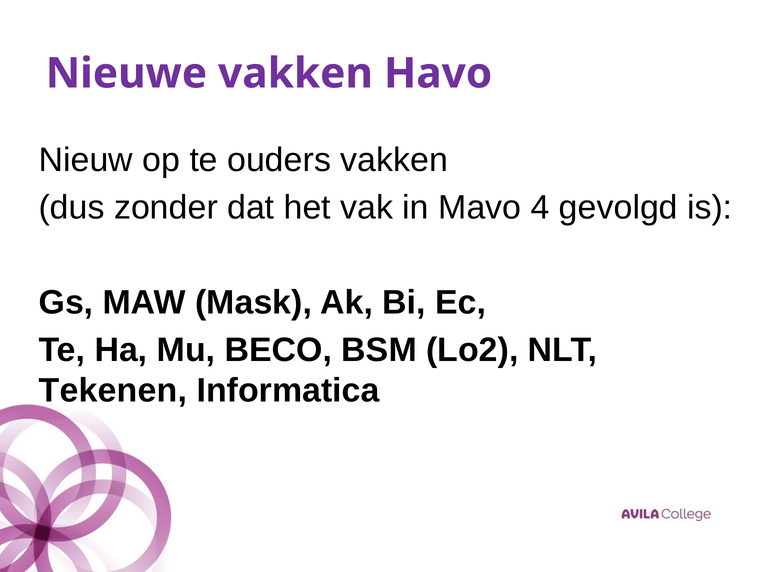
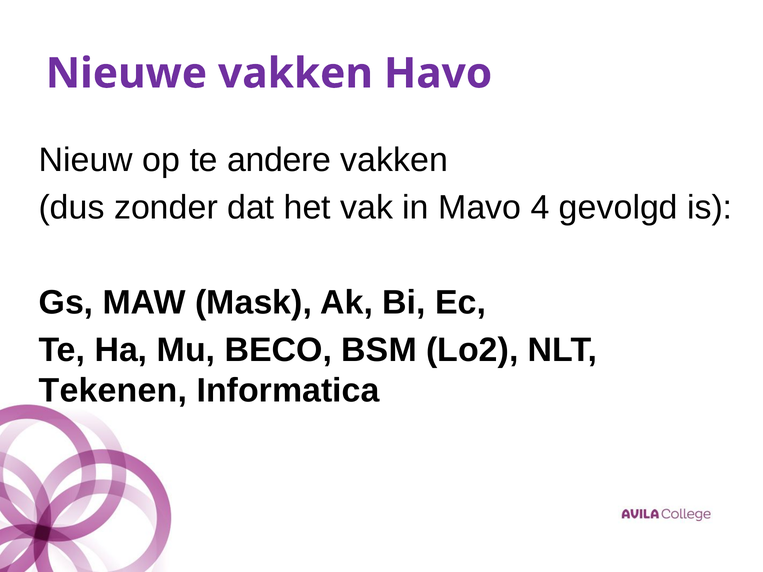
ouders: ouders -> andere (279, 160)
